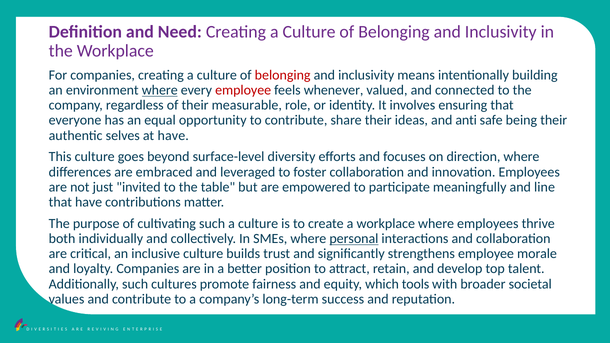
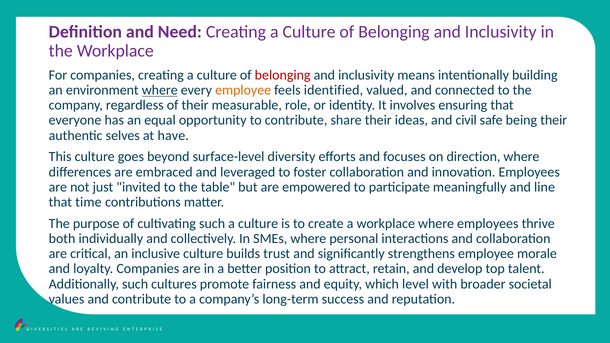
employee colour: red -> orange (243, 90)
whenever: whenever -> identified (333, 90)
anti: anti -> civil (466, 120)
that have: have -> time (88, 202)
personal underline: present -> none (354, 239)
tools: tools -> level (415, 284)
